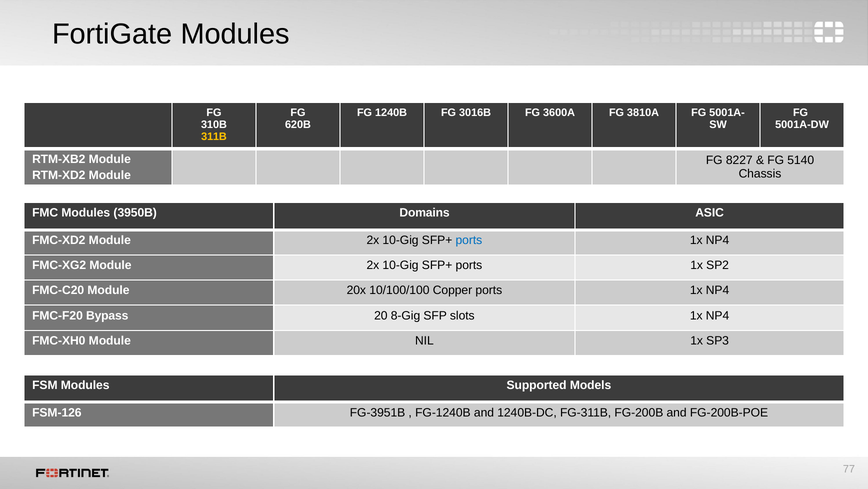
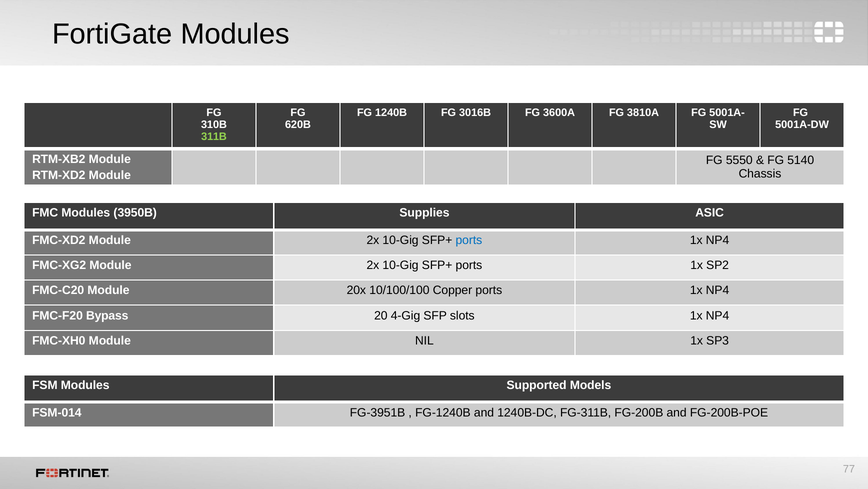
311B colour: yellow -> light green (214, 137)
8227: 8227 -> 5550 (739, 160)
Domains: Domains -> Supplies (424, 213)
8-Gig: 8-Gig -> 4-Gig (406, 315)
FSM-126: FSM-126 -> FSM-014 (57, 412)
